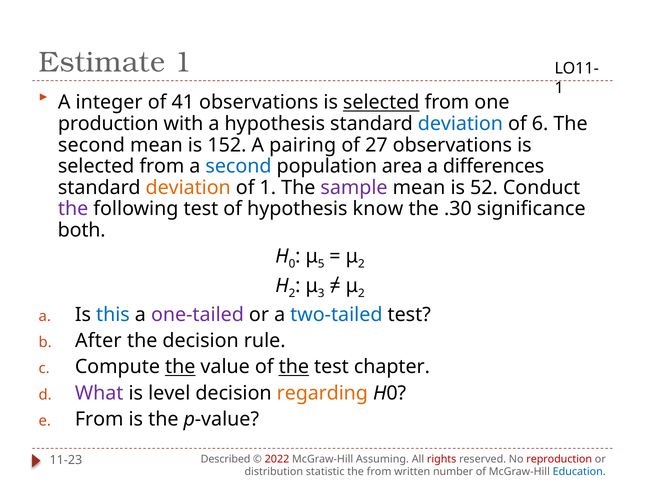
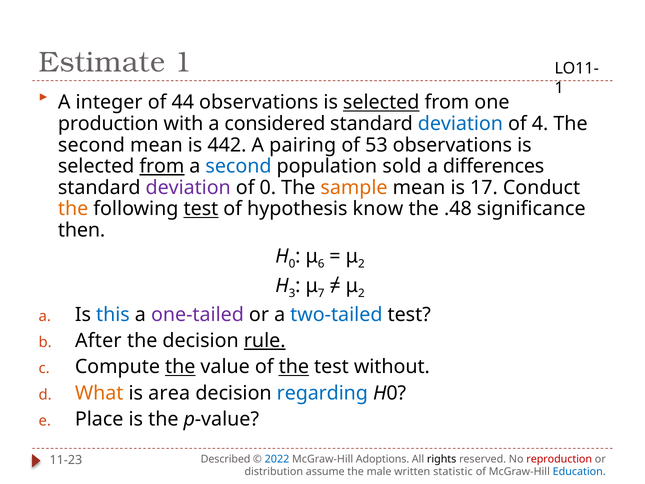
41: 41 -> 44 (183, 102)
a hypothesis: hypothesis -> considered (275, 124)
6: 6 -> 4 (540, 124)
152: 152 -> 442 (227, 145)
27: 27 -> 53 (376, 145)
from underline: none -> present (162, 166)
area: area -> sold (402, 166)
deviation colour: orange -> purple (188, 188)
of 1: 1 -> 0 (268, 188)
sample colour: purple -> orange (354, 188)
52: 52 -> 17 (484, 188)
the colour: purple -> orange (73, 209)
test underline: none -> present (201, 209)
.30: .30 -> .48 (458, 209)
both: both -> then (82, 230)
5: 5 -> 6 (321, 264)
2: 2 -> 3 (292, 293)
3: 3 -> 7 (321, 293)
rule underline: none -> present (265, 341)
chapter: chapter -> without (392, 367)
What colour: purple -> orange (99, 393)
level: level -> area (169, 393)
regarding colour: orange -> blue (322, 393)
From: From -> Place (99, 419)
2022 colour: red -> blue (277, 459)
Assuming: Assuming -> Adoptions (383, 459)
rights colour: red -> black (442, 459)
statistic: statistic -> assume (325, 472)
the from: from -> male (379, 472)
number: number -> statistic (453, 472)
